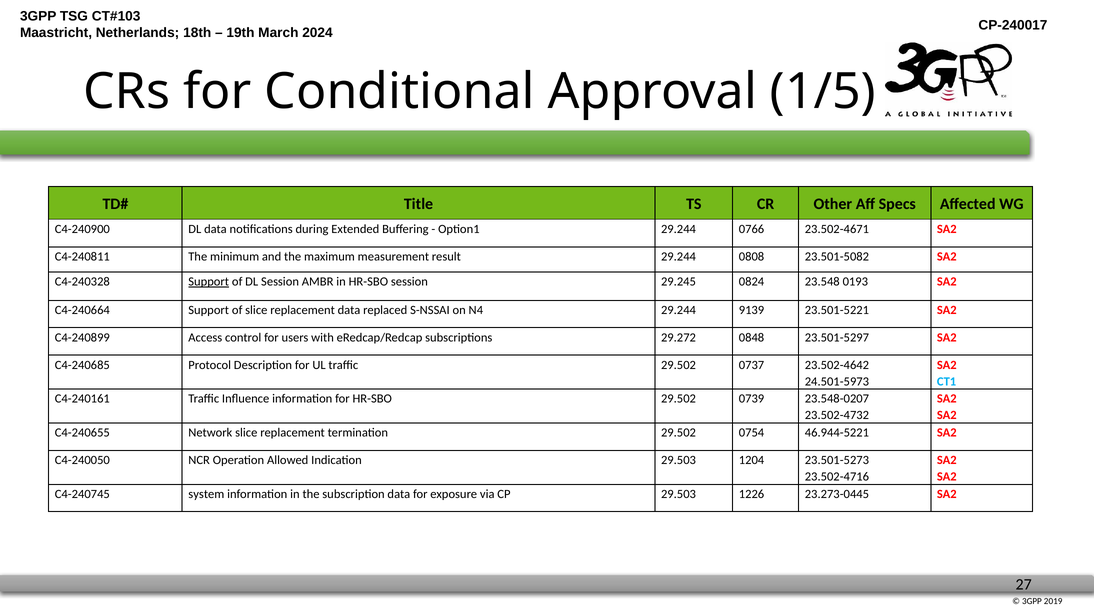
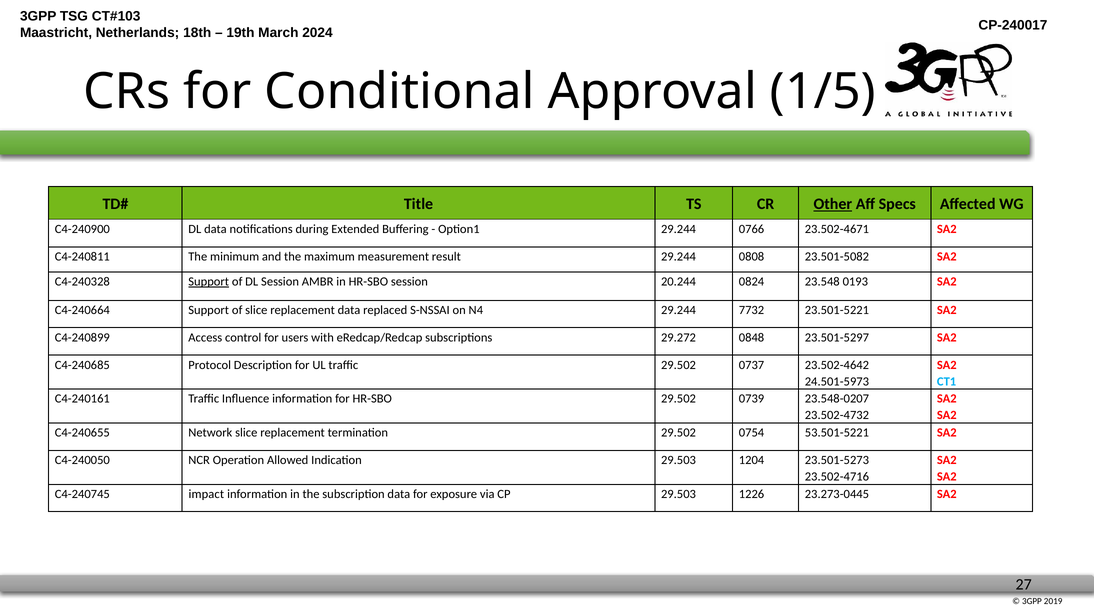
Other underline: none -> present (833, 204)
29.245: 29.245 -> 20.244 (678, 282)
9139: 9139 -> 7732 (751, 310)
46.944-5221: 46.944-5221 -> 53.501-5221 (837, 433)
system: system -> impact (206, 494)
